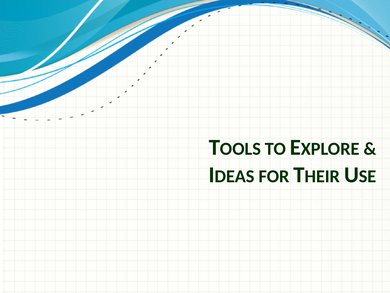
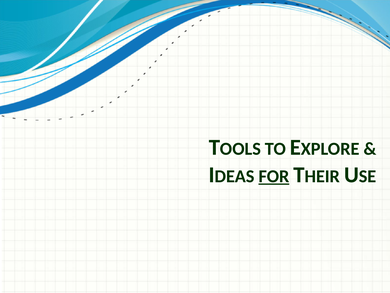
FOR underline: none -> present (274, 176)
